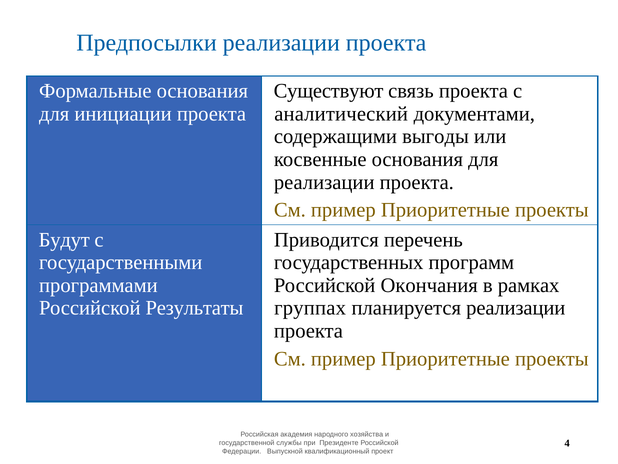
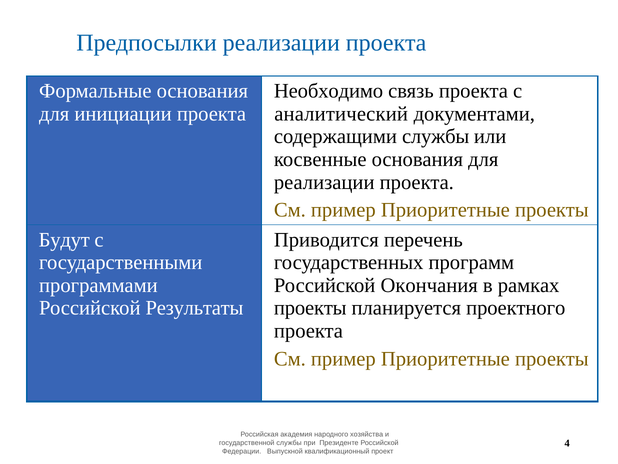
Существуют: Существуют -> Необходимо (329, 91)
содержащими выгоды: выгоды -> службы (436, 136)
группах: группах -> проекты (310, 308)
планируется реализации: реализации -> проектного (516, 308)
